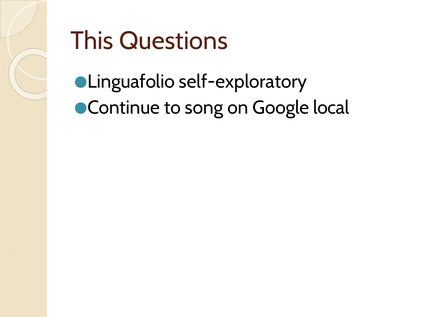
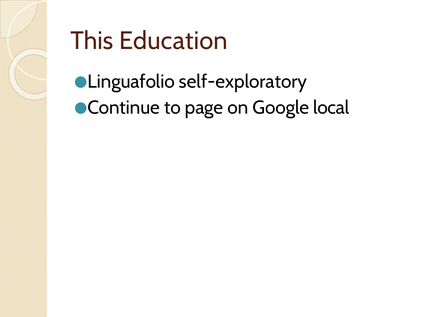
Questions: Questions -> Education (173, 41)
song: song -> page (204, 108)
